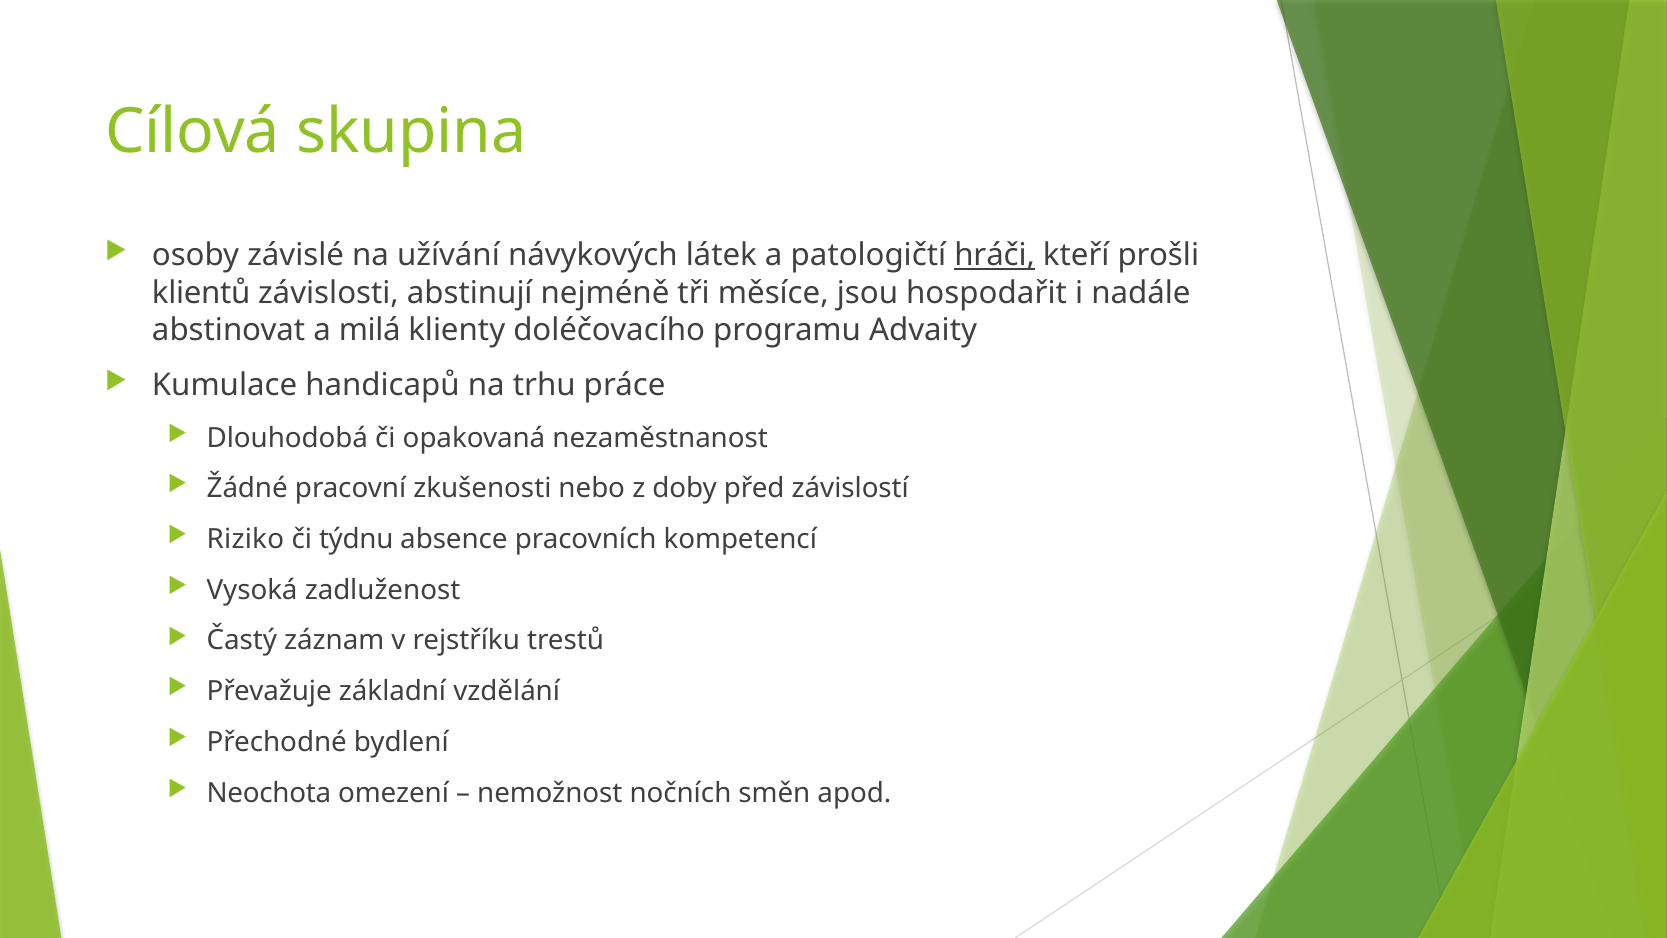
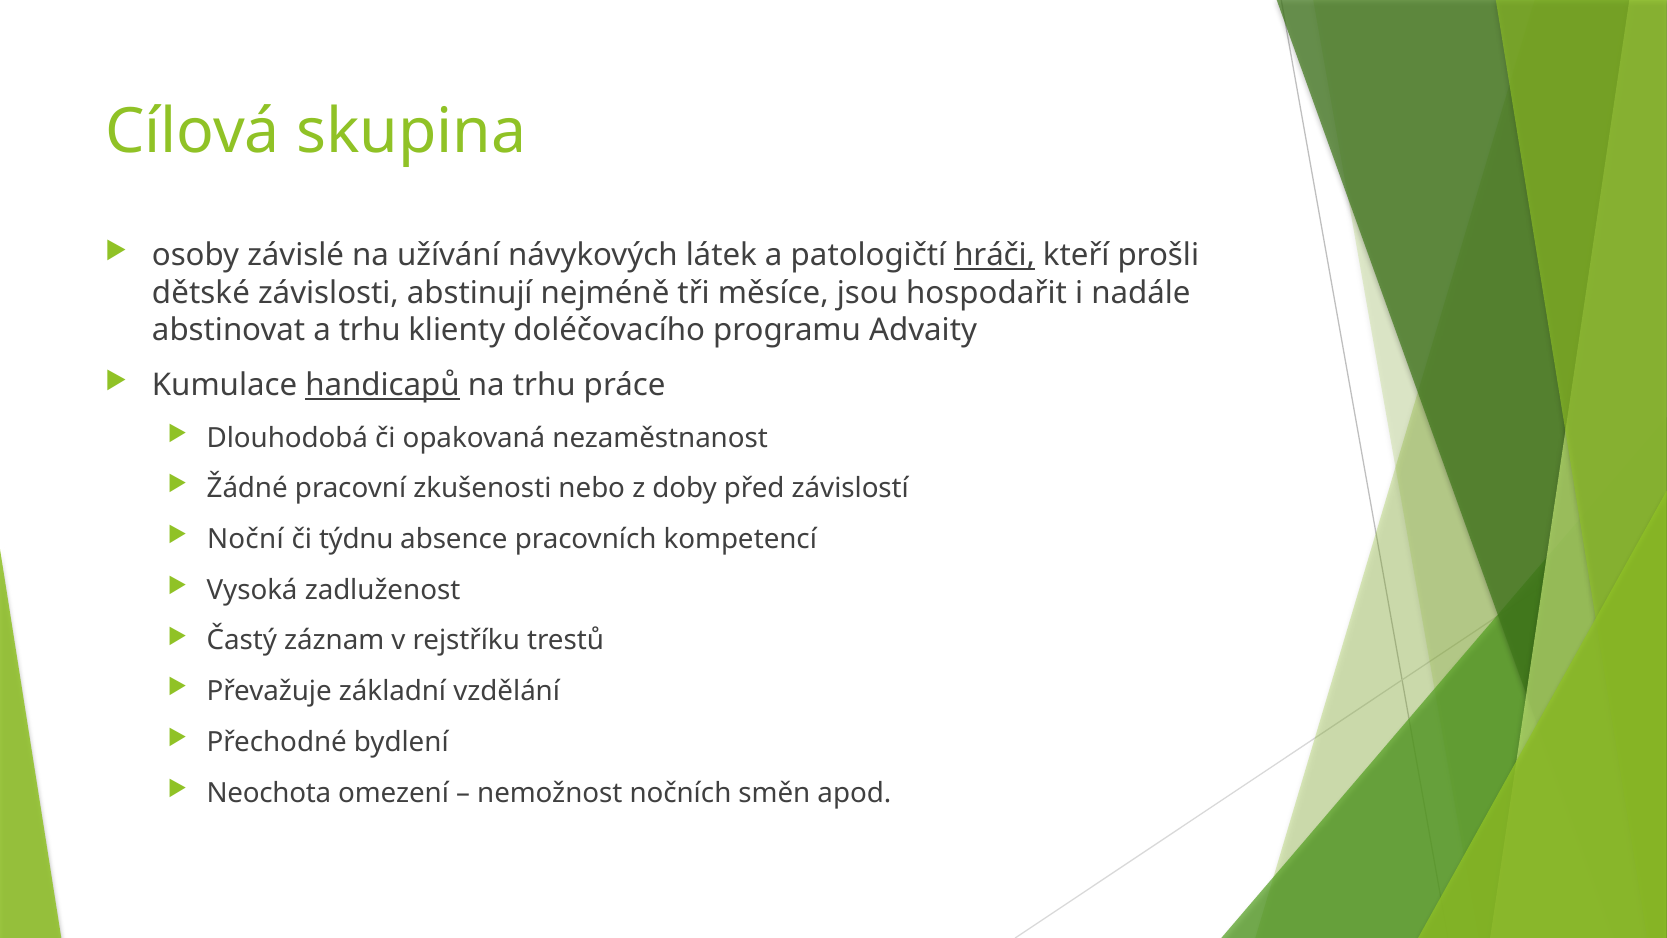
klientů: klientů -> dětské (201, 293)
a milá: milá -> trhu (370, 330)
handicapů underline: none -> present (383, 385)
Riziko: Riziko -> Noční (245, 539)
